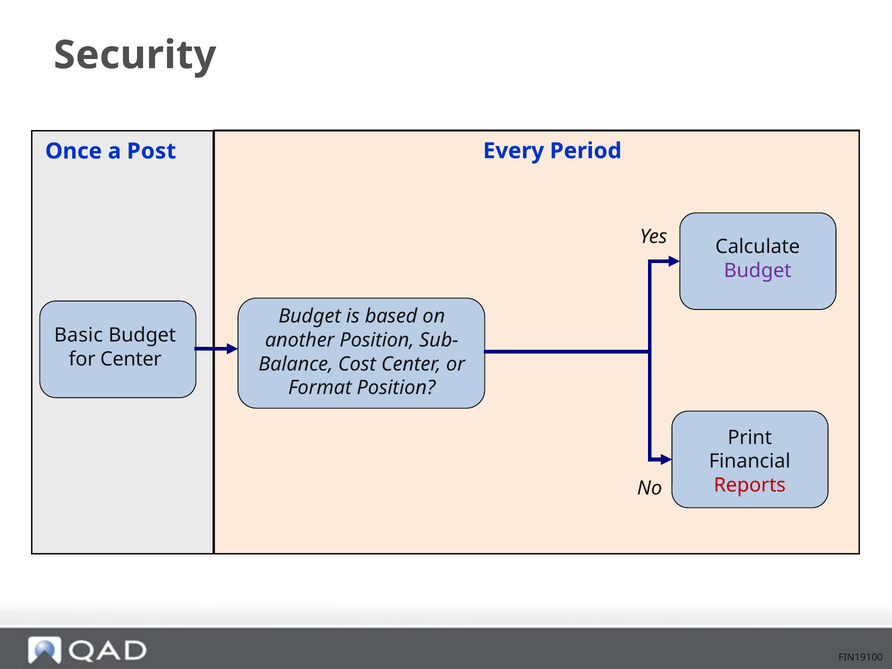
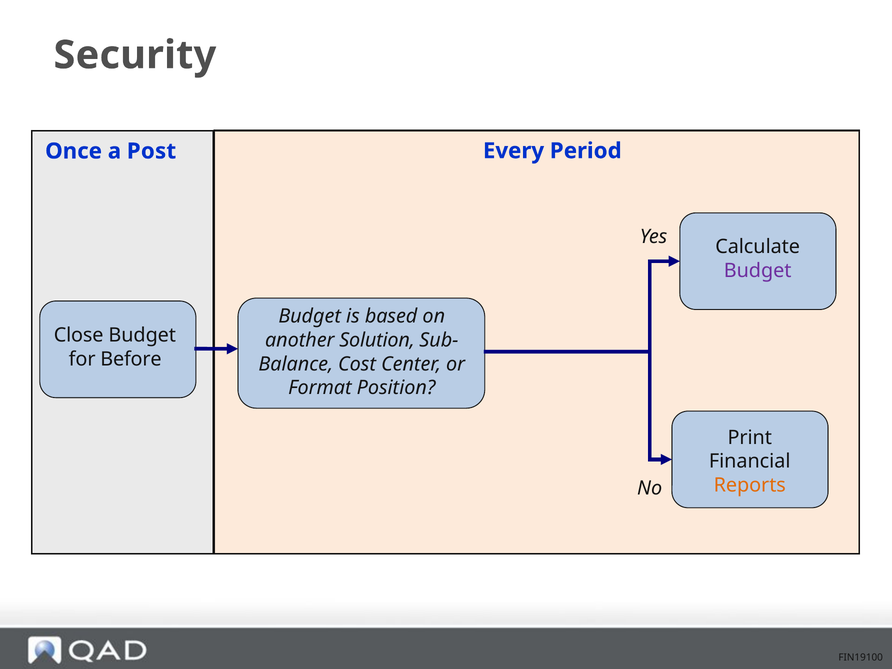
Basic: Basic -> Close (79, 335)
another Position: Position -> Solution (377, 340)
for Center: Center -> Before (131, 359)
Reports colour: red -> orange (750, 485)
